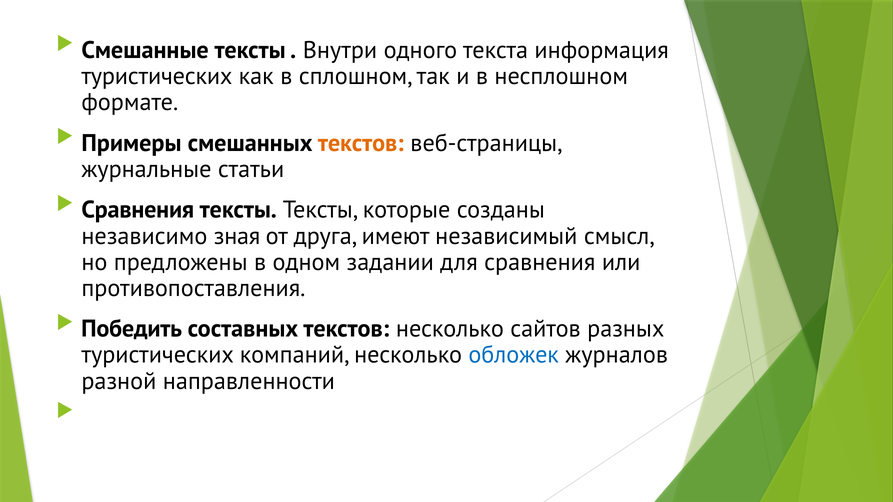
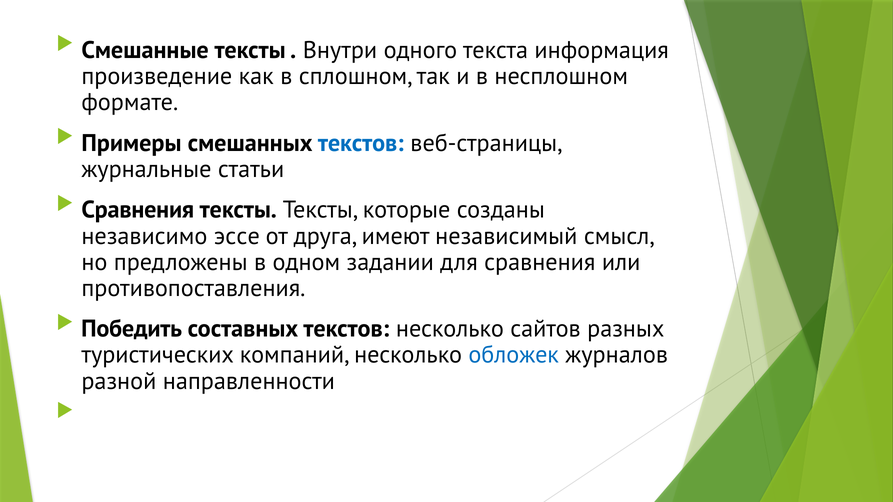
туристических: туристических -> произведение (157, 76)
текстов colour: orange -> blue (361, 143)
зная: зная -> эссе (237, 236)
